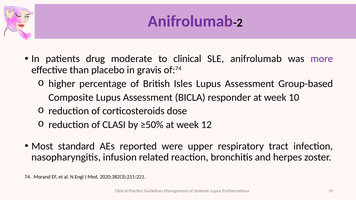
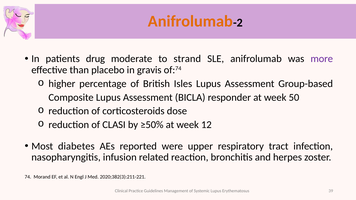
Anifrolumab colour: purple -> orange (190, 21)
to clinical: clinical -> strand (187, 59)
10: 10 -> 50 (294, 98)
standard: standard -> diabetes (76, 146)
